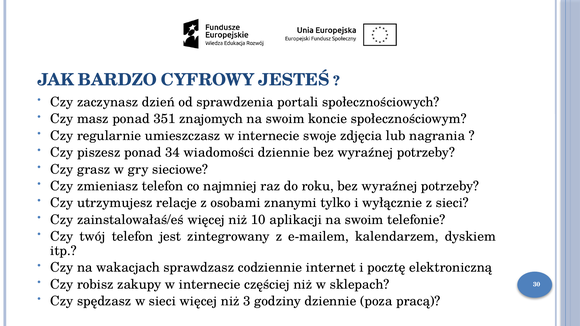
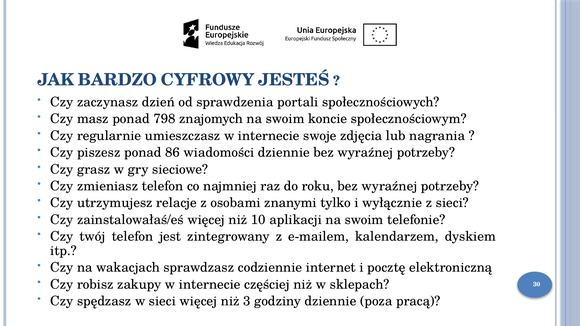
351: 351 -> 798 (164, 119)
34: 34 -> 86 (173, 153)
